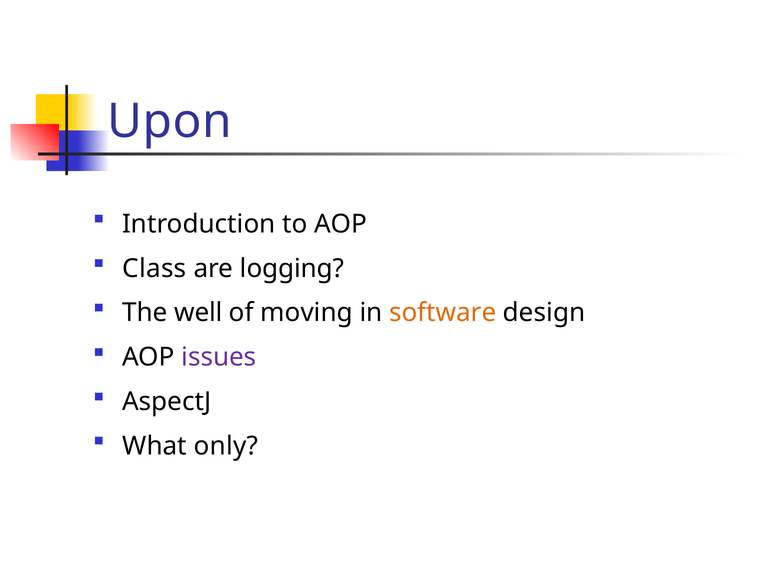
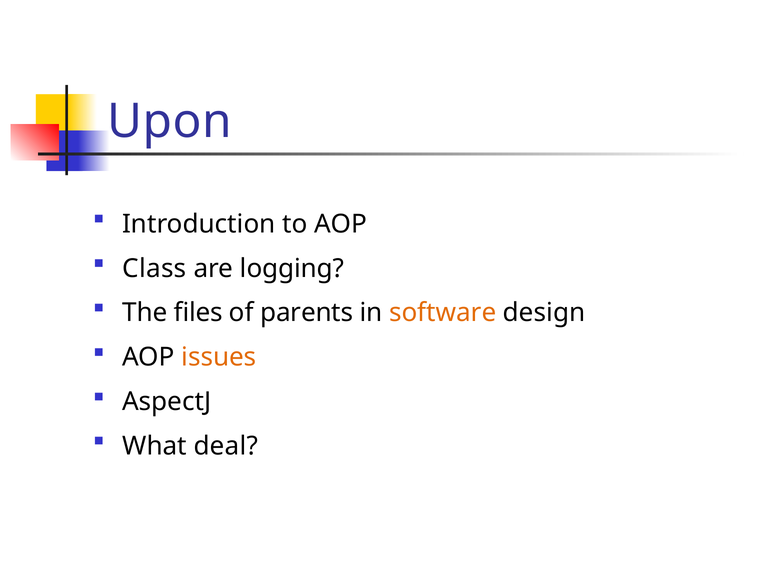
well: well -> files (198, 313)
moving: moving -> parents (307, 313)
issues colour: purple -> orange (219, 357)
only: only -> deal (226, 446)
